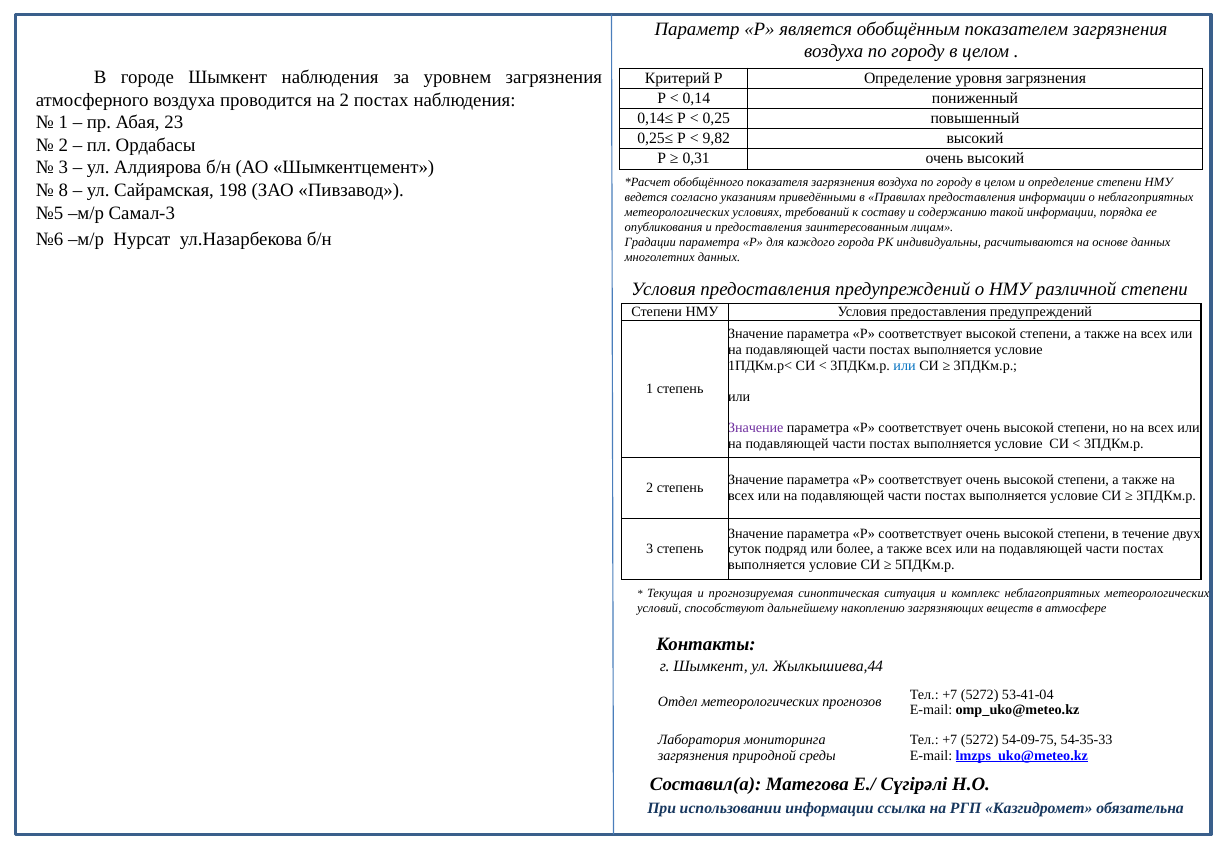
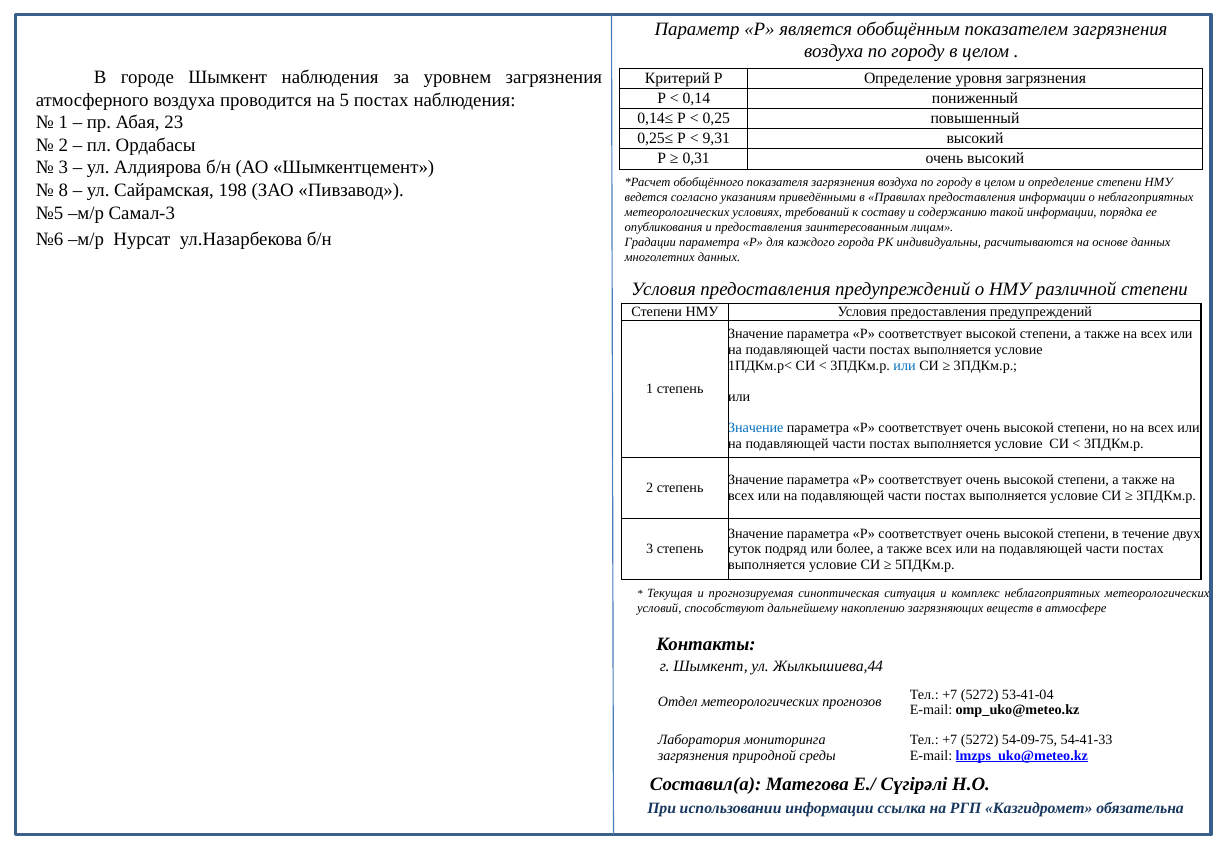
на 2: 2 -> 5 (344, 100)
9,82: 9,82 -> 9,31 (716, 139)
Значение colour: purple -> blue (756, 428)
54-35-33: 54-35-33 -> 54-41-33 (1087, 740)
